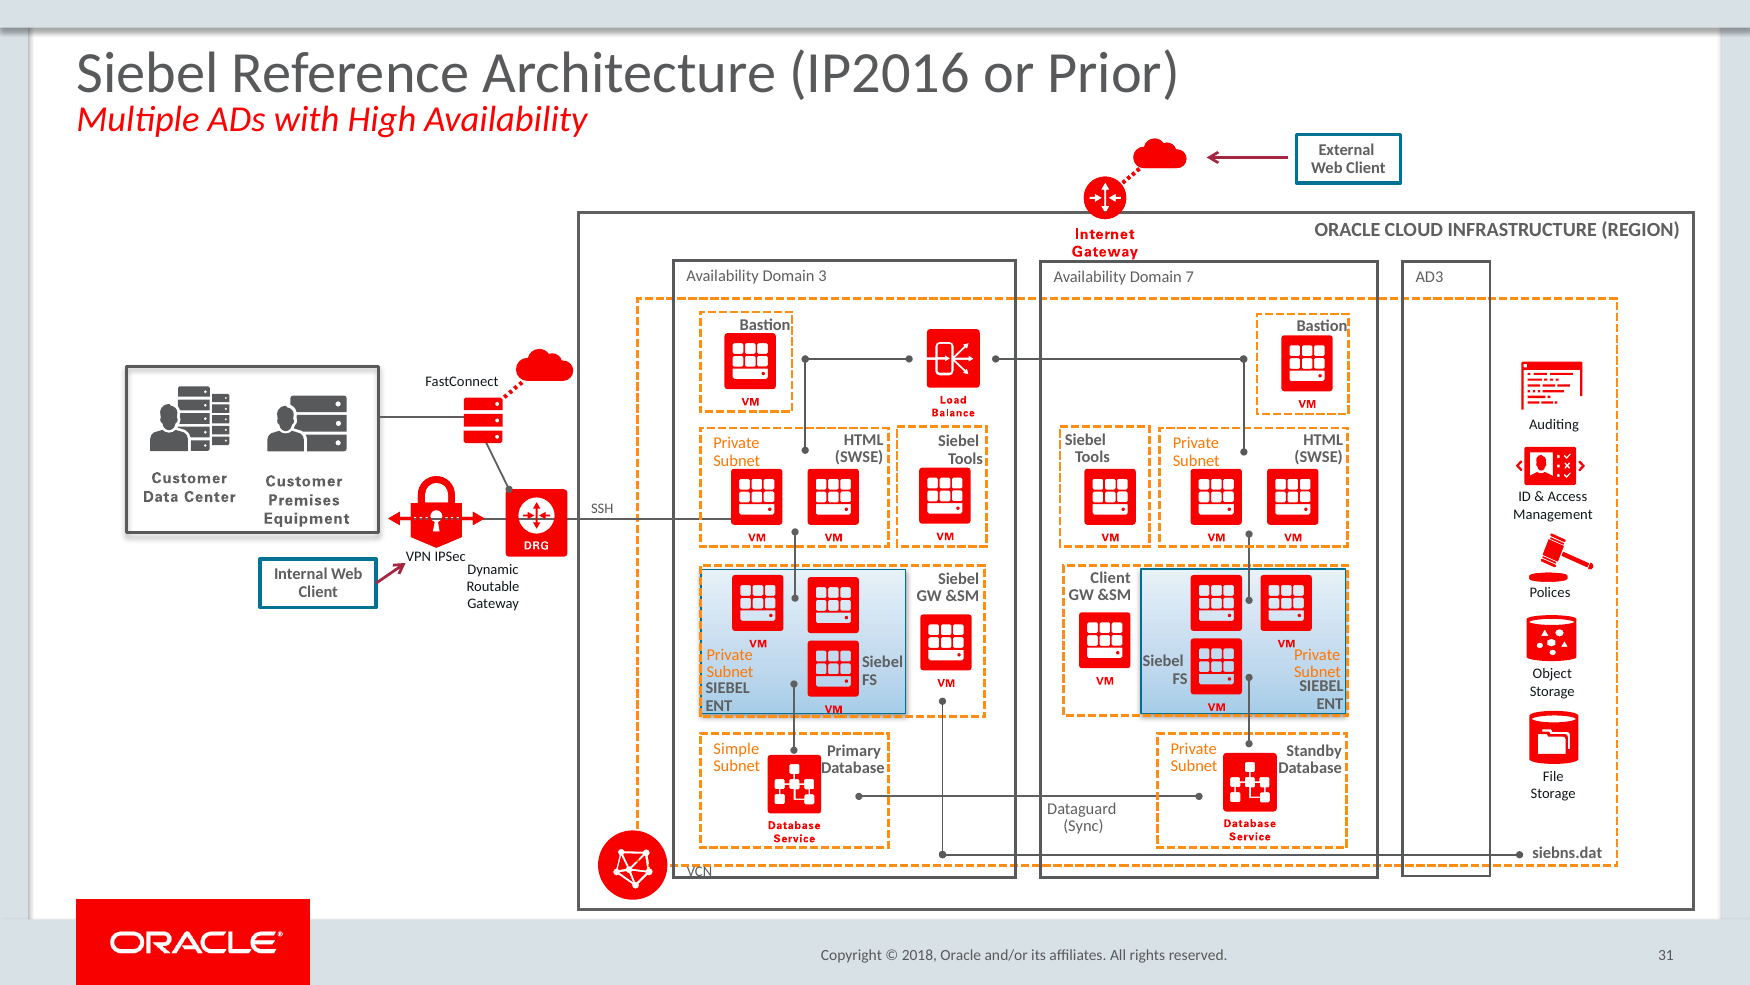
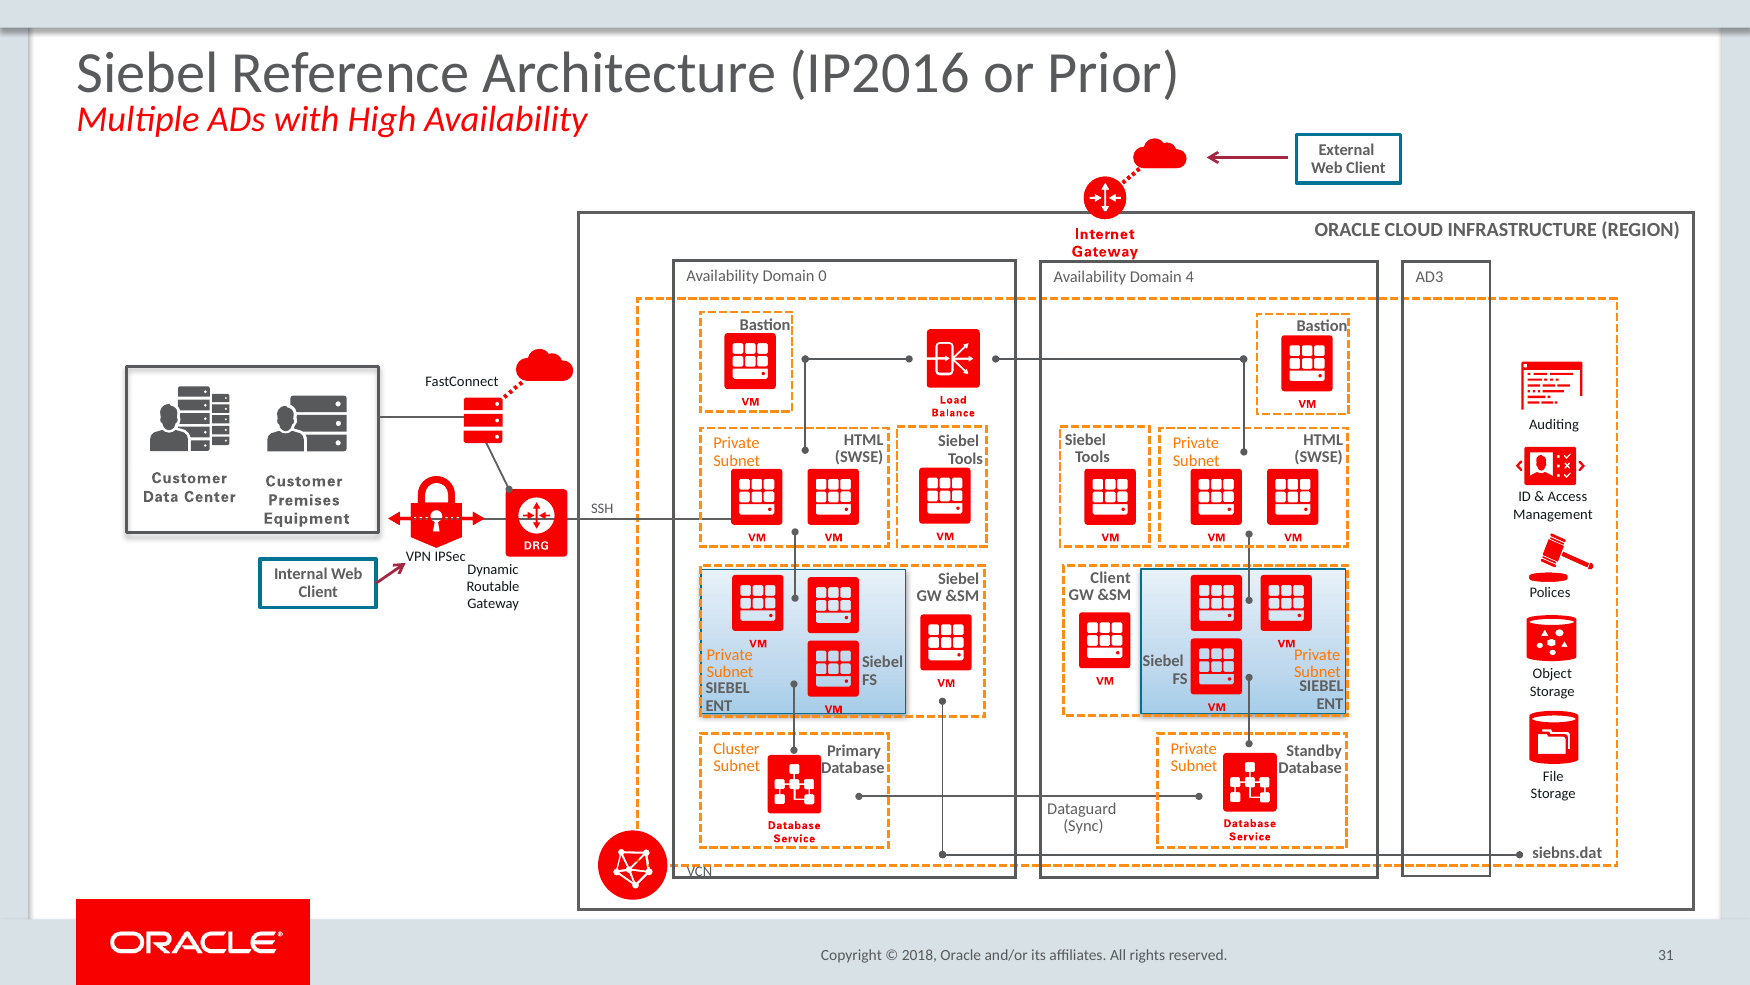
3: 3 -> 0 (823, 276)
7: 7 -> 4 (1190, 277)
Simple: Simple -> Cluster (736, 748)
